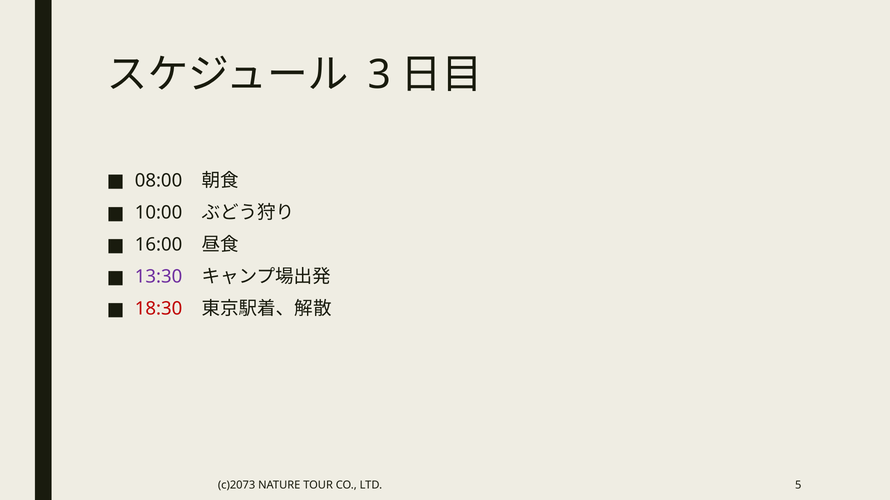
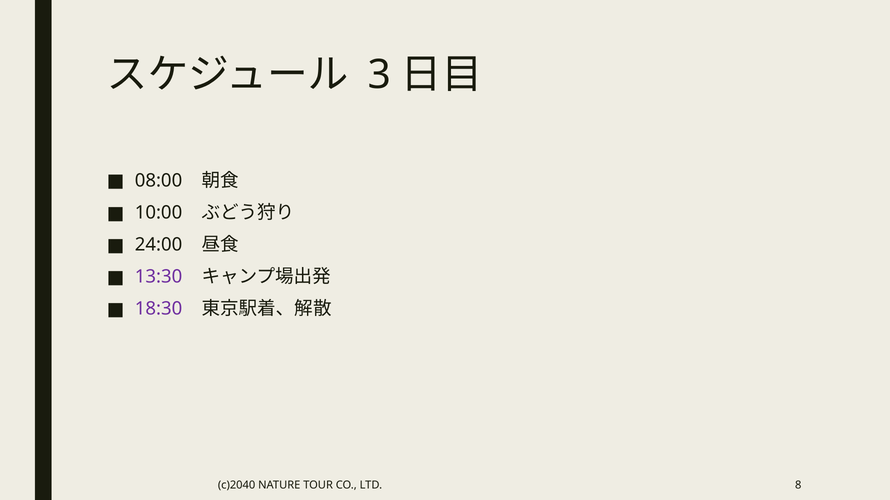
16:00: 16:00 -> 24:00 (159, 245)
18:30 colour: red -> purple (159, 309)
c)2073: c)2073 -> c)2040 (237, 486)
5: 5 -> 8 (798, 486)
